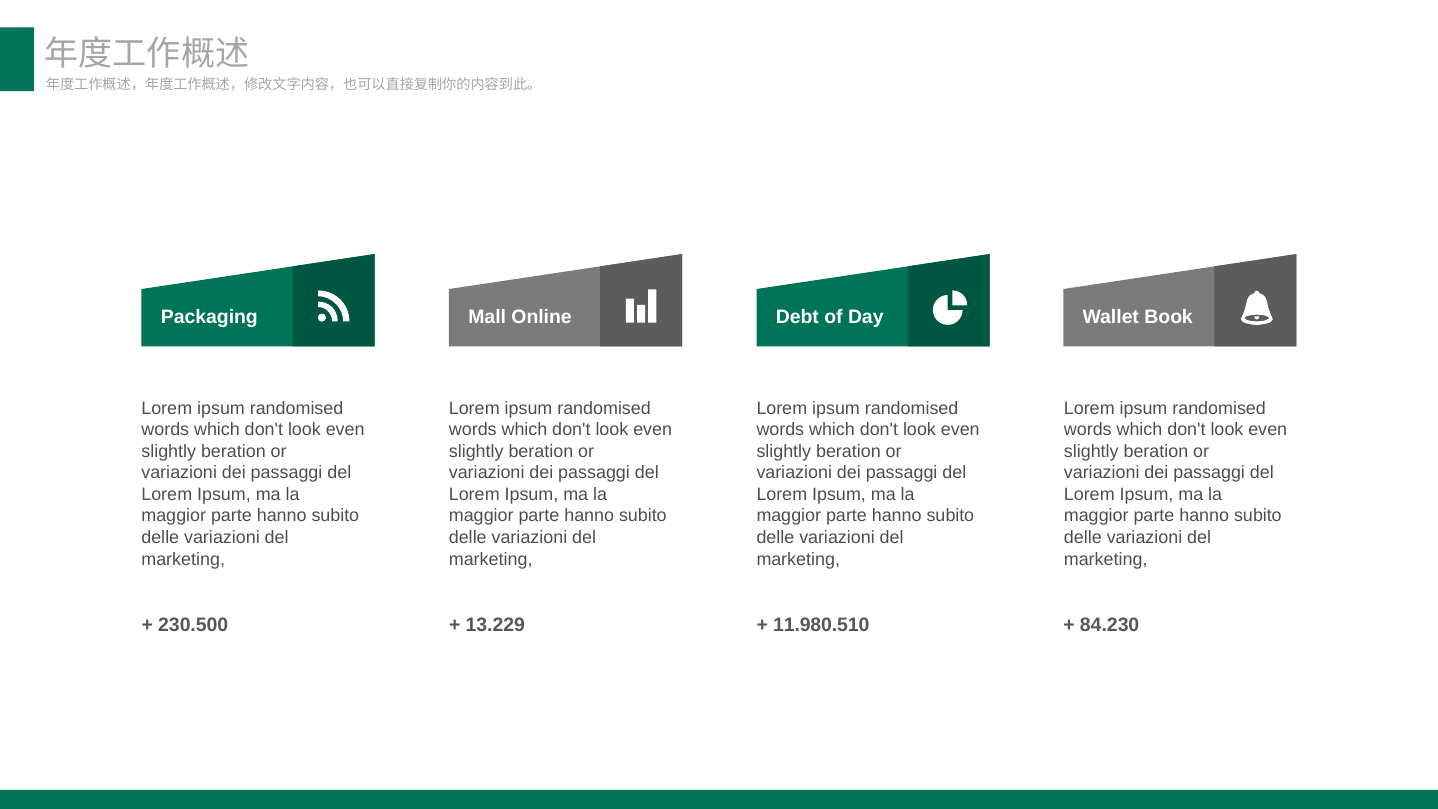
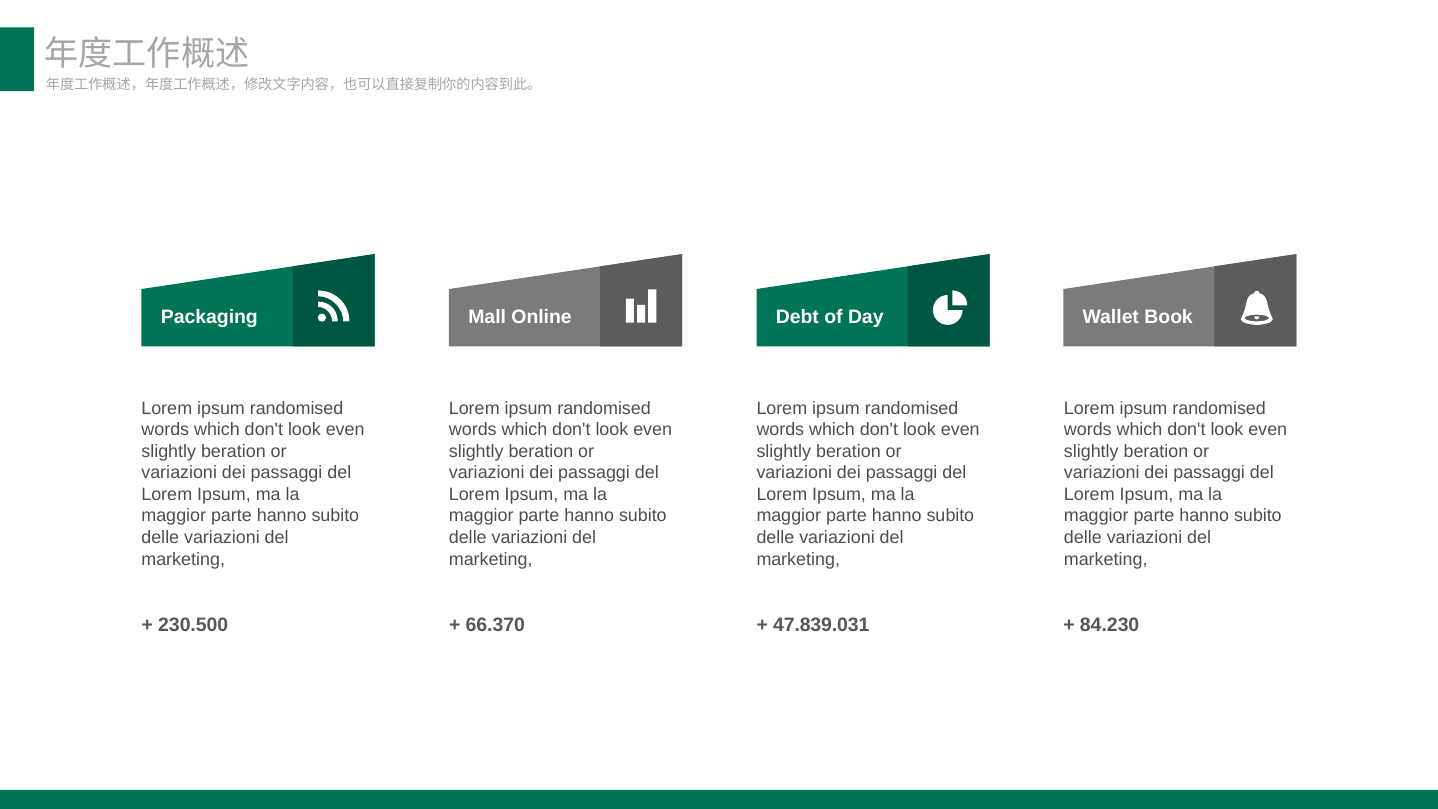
13.229: 13.229 -> 66.370 (495, 625)
11.980.510: 11.980.510 -> 47.839.031 (821, 625)
